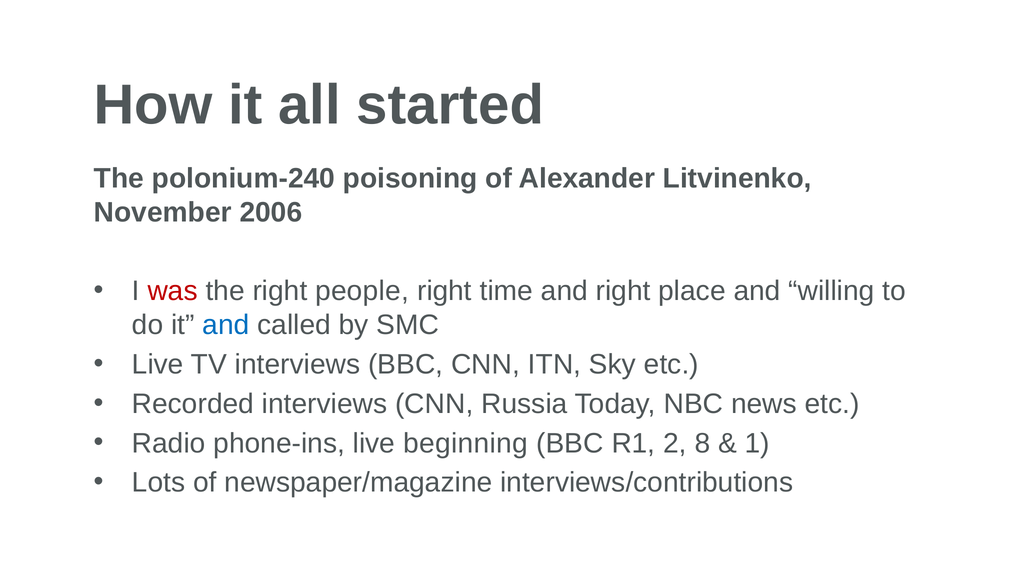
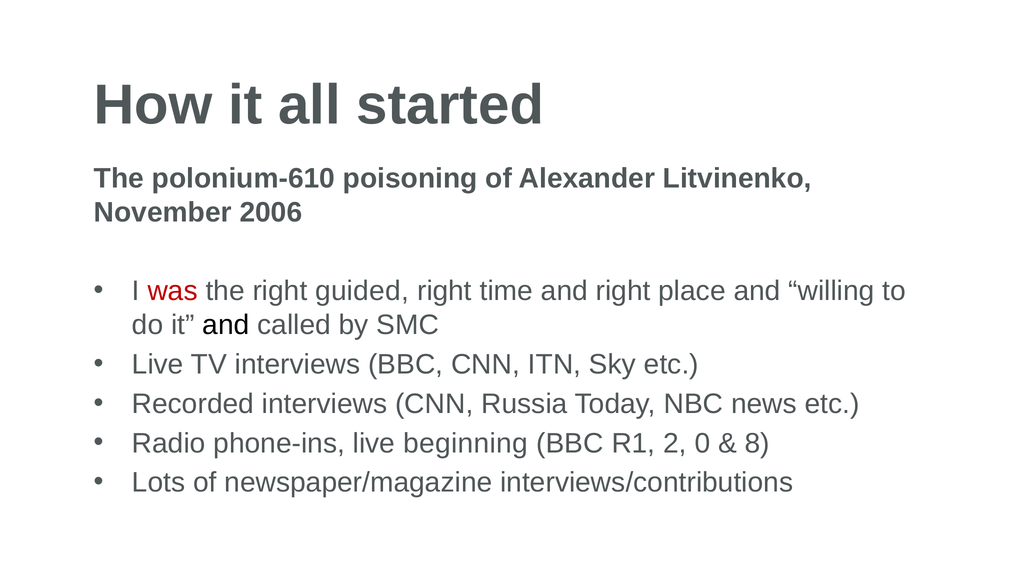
polonium-240: polonium-240 -> polonium-610 (243, 179)
people: people -> guided (362, 291)
and colour: blue -> black (226, 325)
8: 8 -> 0 (702, 444)
1: 1 -> 8 (757, 444)
